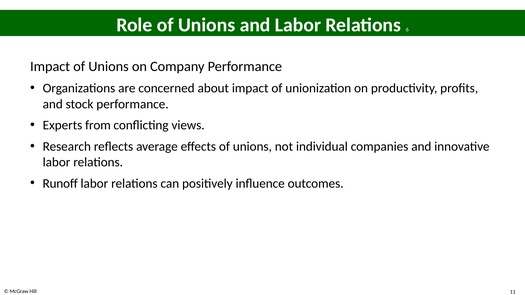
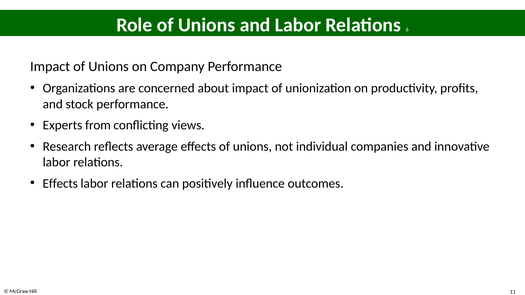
Runoff: Runoff -> Effects (60, 184)
